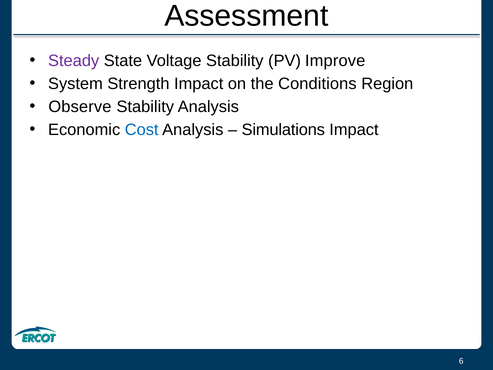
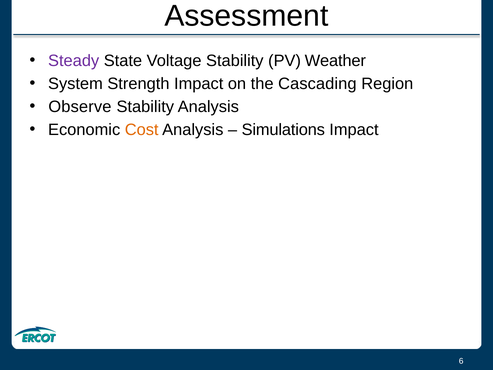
Improve: Improve -> Weather (335, 61)
Conditions: Conditions -> Cascading (317, 84)
Cost colour: blue -> orange (142, 130)
